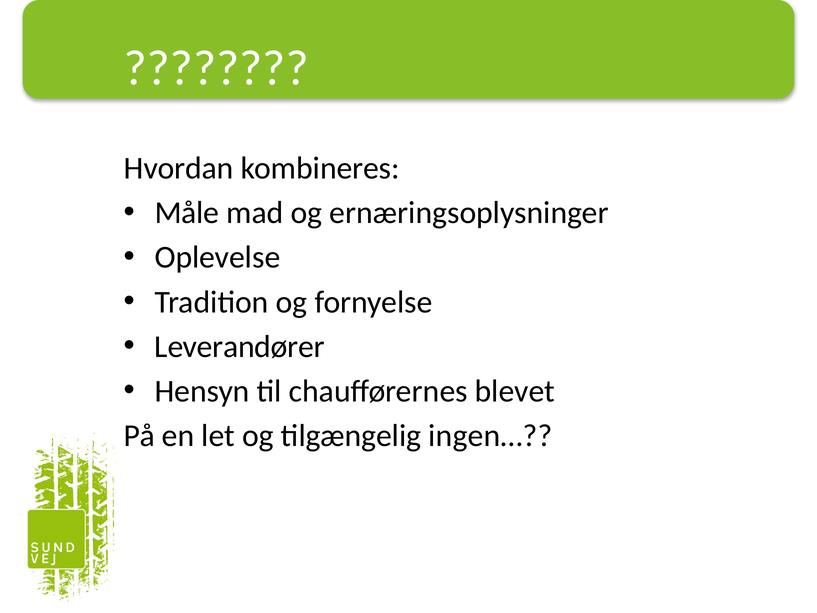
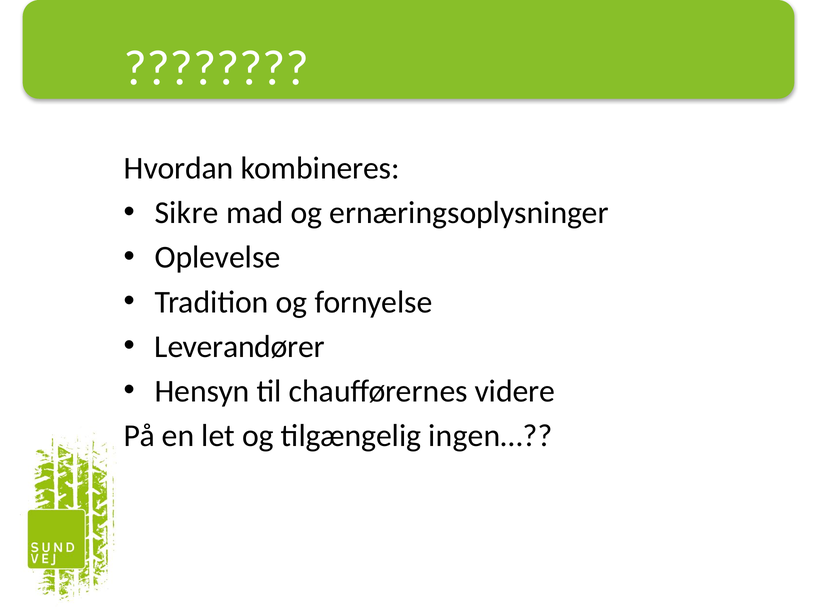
Måle: Måle -> Sikre (187, 213)
blevet: blevet -> videre (515, 391)
